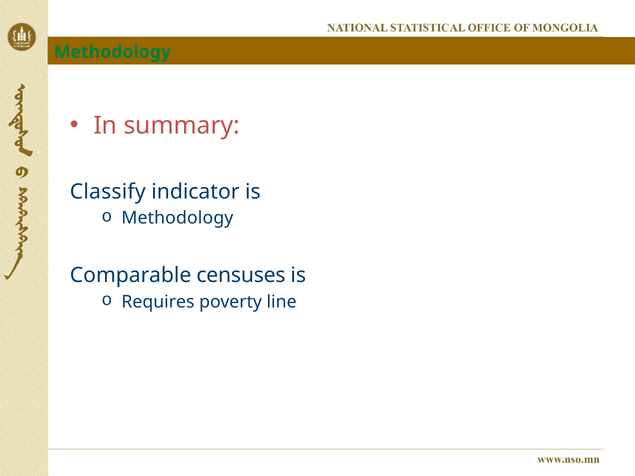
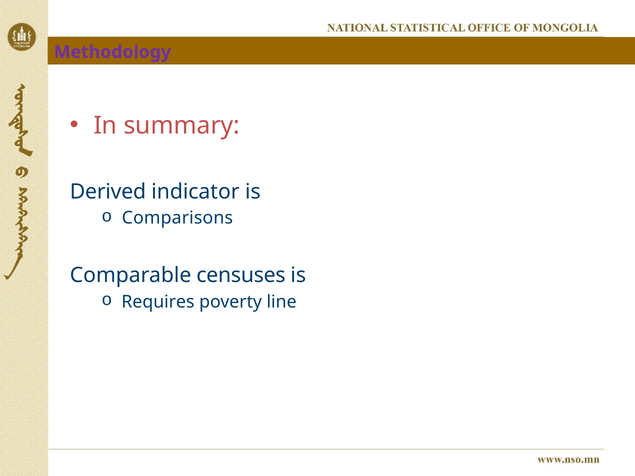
Methodology colour: green -> purple (112, 52)
Classify: Classify -> Derived (108, 192)
Methodology: Methodology -> Comparisons (177, 218)
